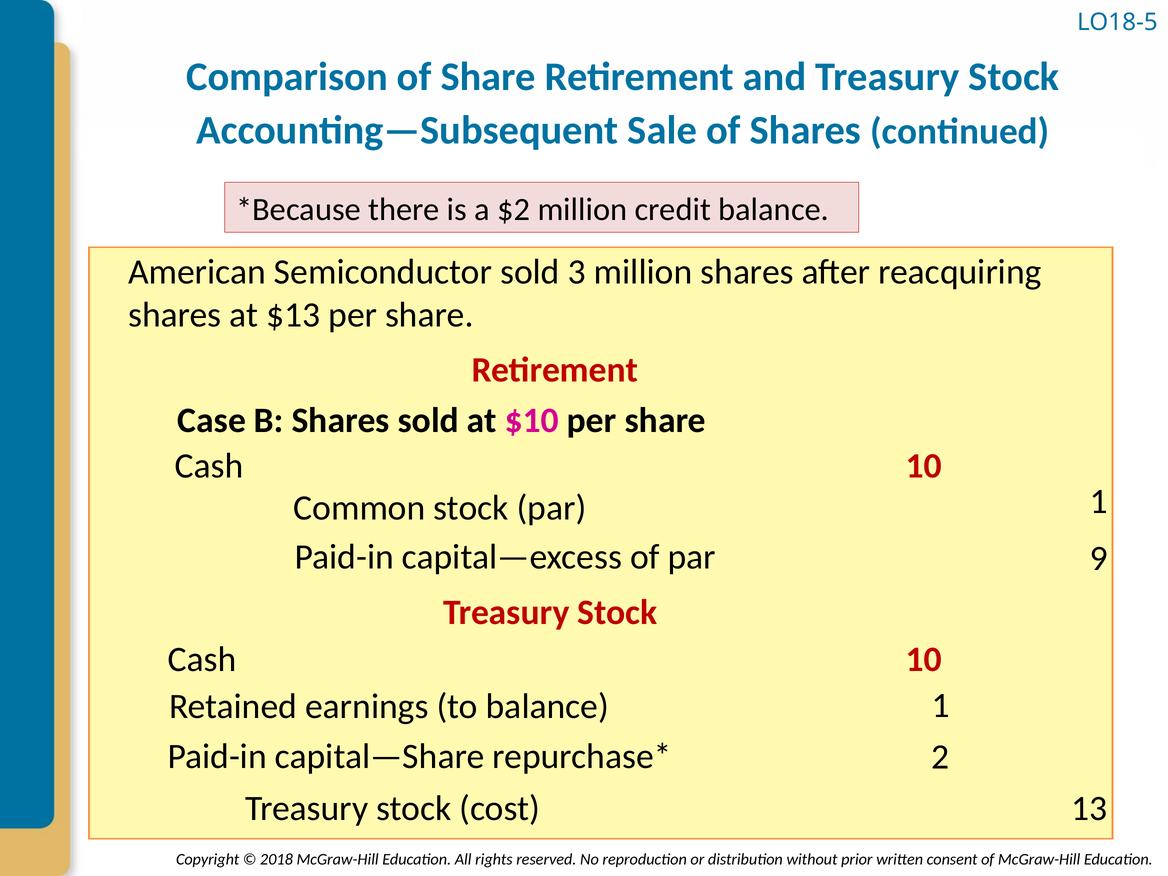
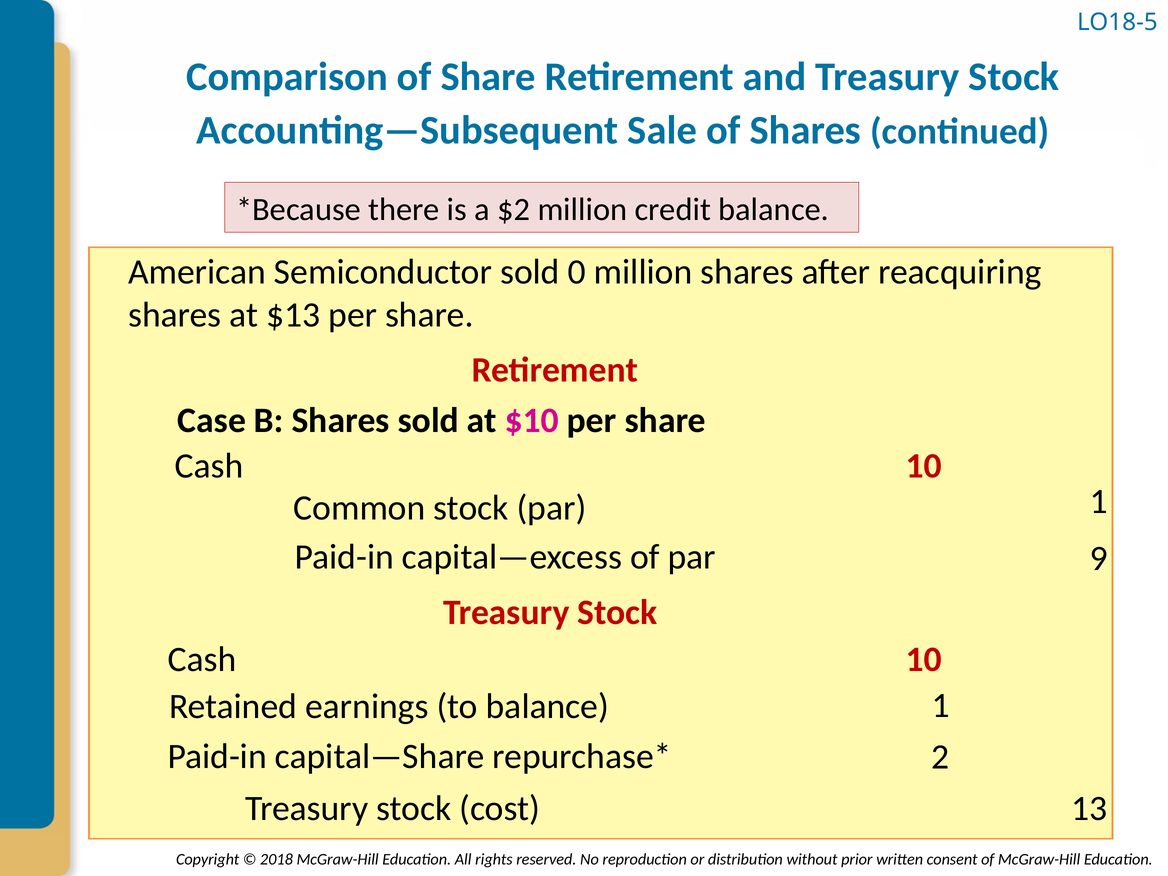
3: 3 -> 0 (577, 272)
